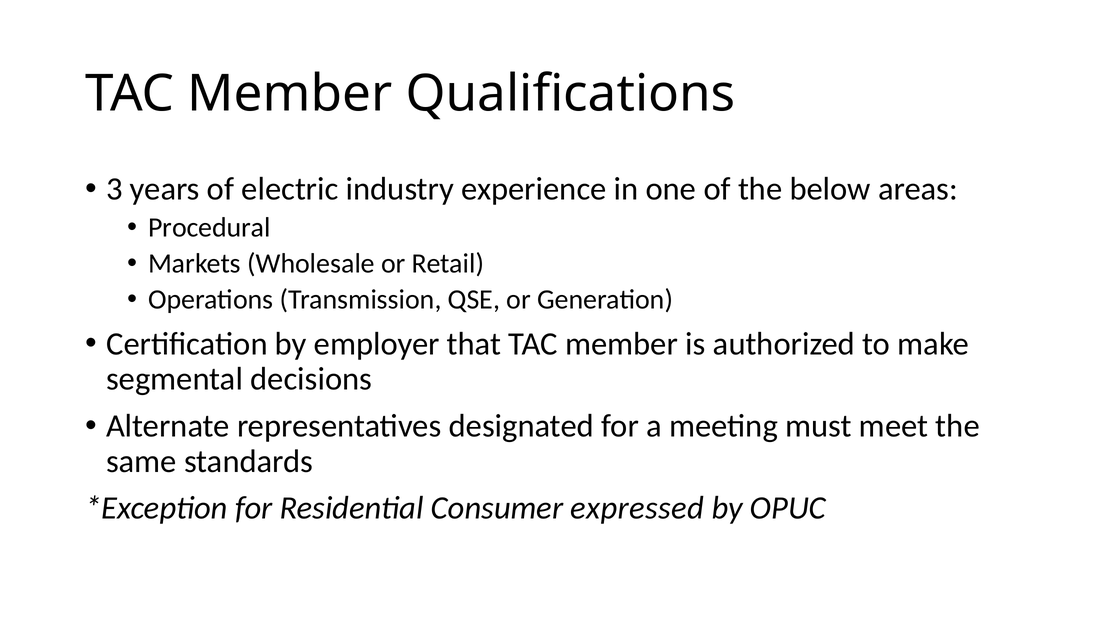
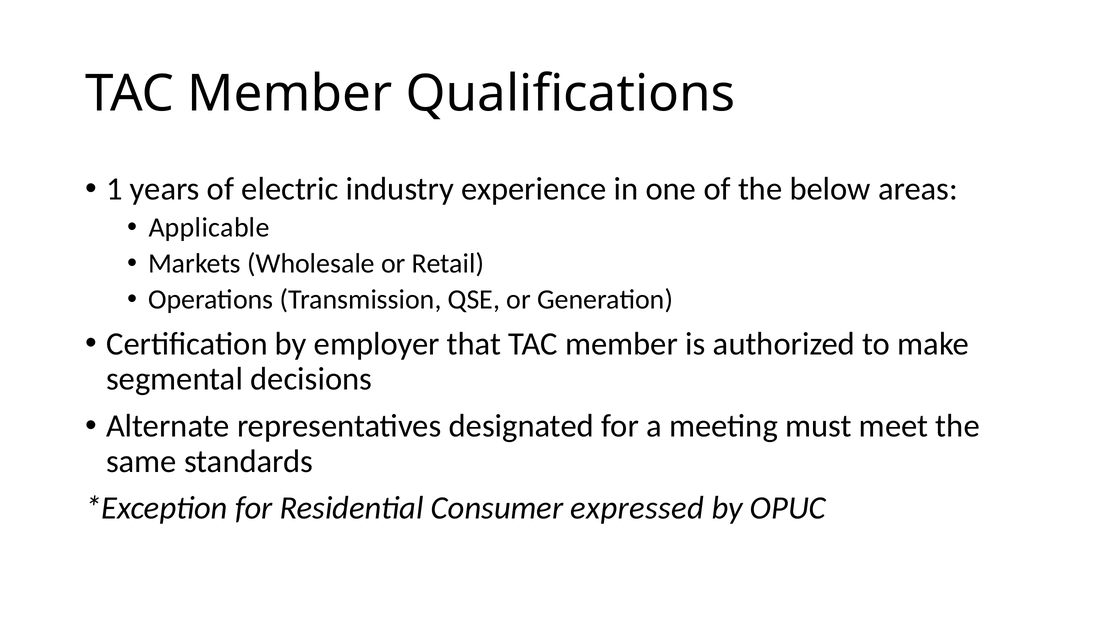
3: 3 -> 1 (114, 189)
Procedural: Procedural -> Applicable (209, 228)
